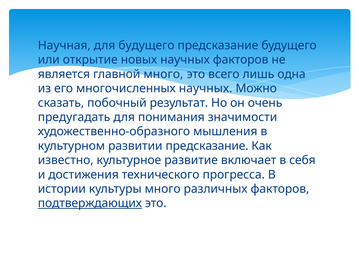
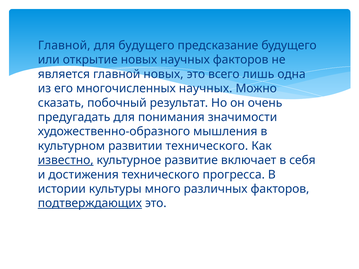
Научная: Научная -> Главной (64, 45)
главной много: много -> новых (163, 74)
развитии предсказание: предсказание -> технического (207, 146)
известно underline: none -> present (66, 160)
